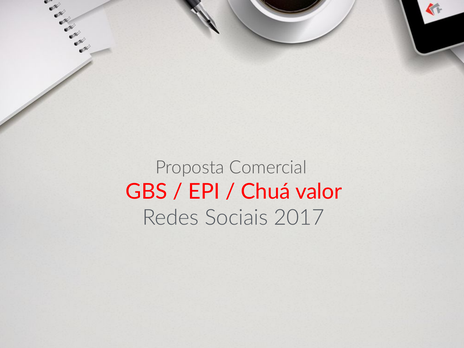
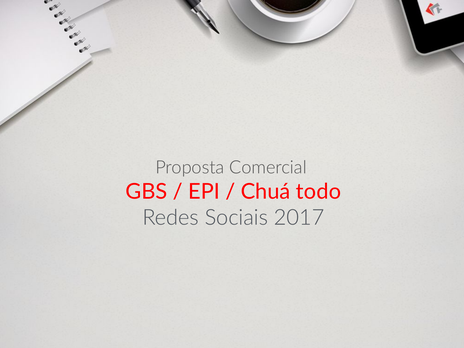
valor: valor -> todo (318, 192)
